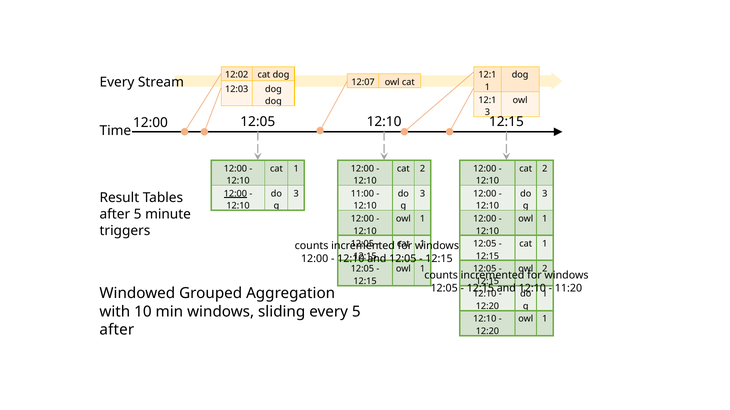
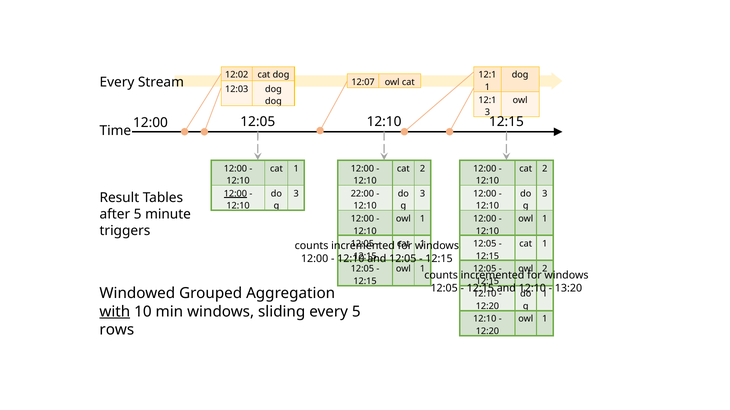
11:00: 11:00 -> 22:00 (362, 194)
11:20: 11:20 -> 13:20 (569, 289)
with underline: none -> present (115, 312)
after: after -> rows (117, 330)
